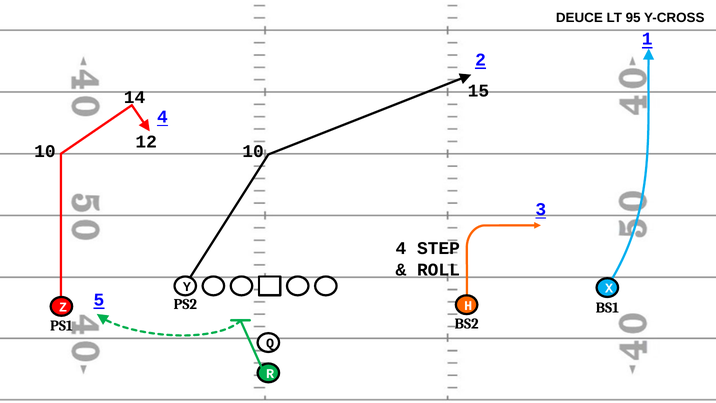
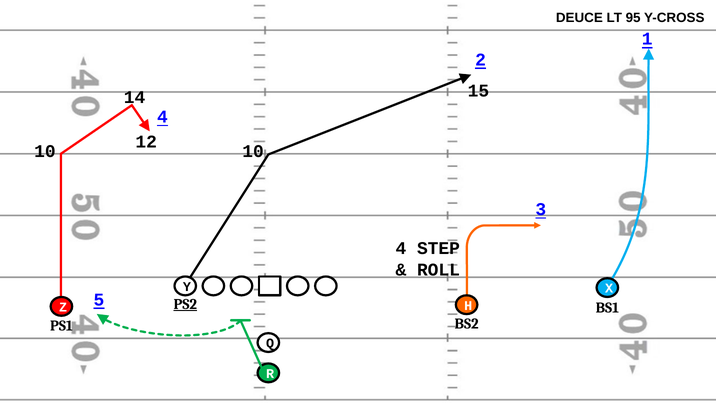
PS2 underline: none -> present (185, 304)
